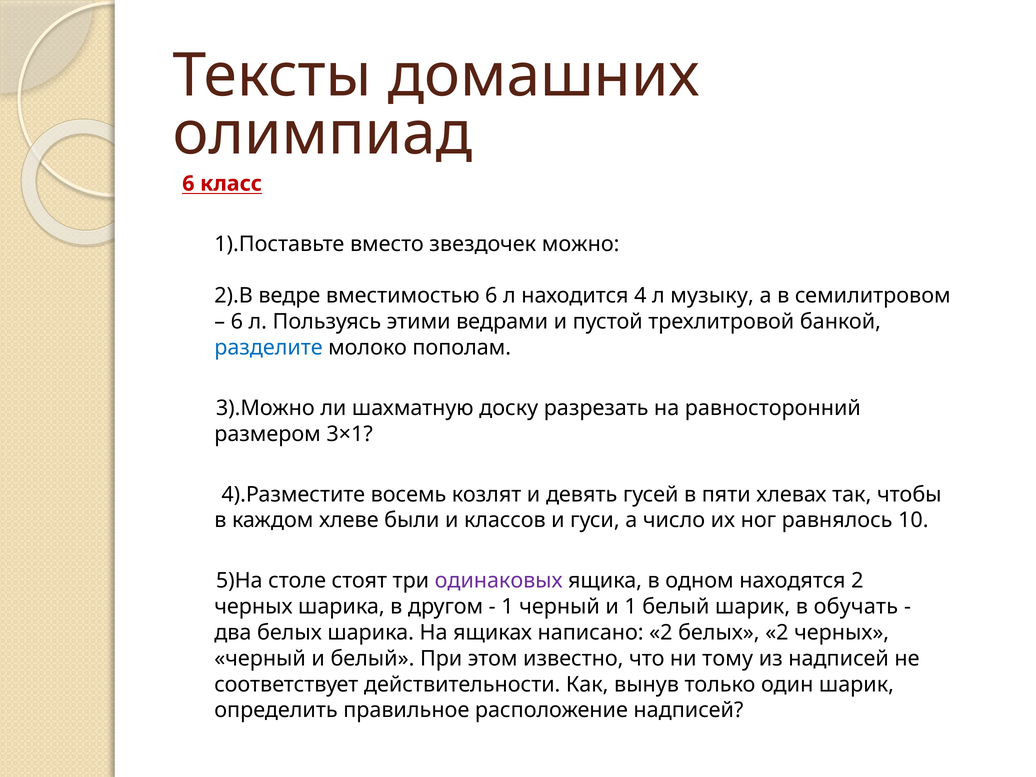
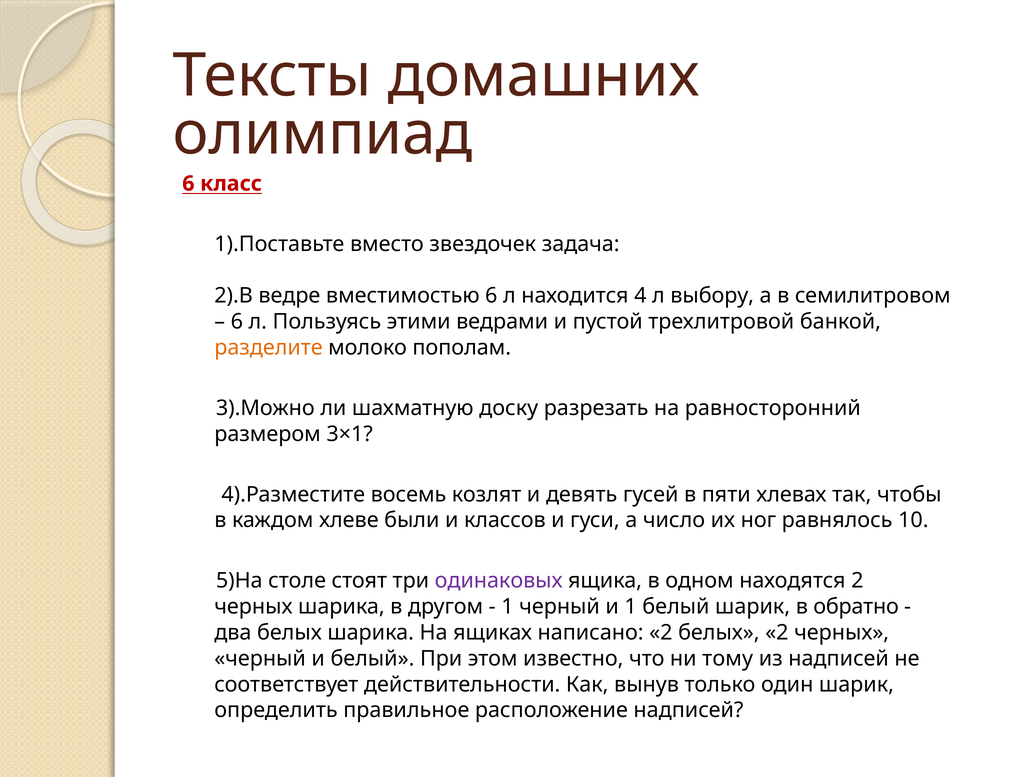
можно: можно -> задача (581, 244)
музыку: музыку -> выбору (712, 296)
разделите colour: blue -> orange (268, 348)
обучать: обучать -> обратно (856, 607)
